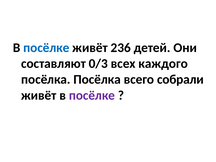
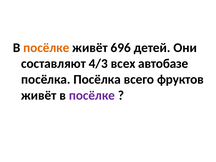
посёлке colour: blue -> orange (46, 48)
236: 236 -> 696 (121, 48)
0/3: 0/3 -> 4/3 (98, 64)
каждого: каждого -> автобазе (163, 64)
собрали: собрали -> фруктов (180, 79)
